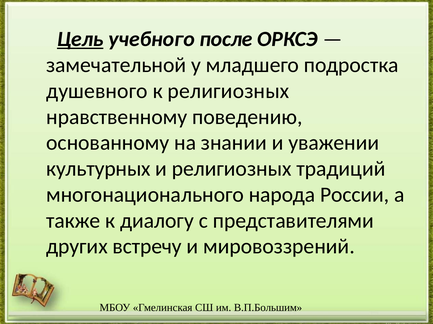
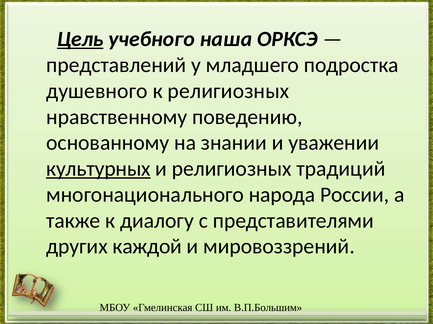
после: после -> наша (226, 39)
замечательной: замечательной -> представлений (116, 65)
культурных underline: none -> present (98, 169)
встречу: встречу -> каждой (147, 247)
